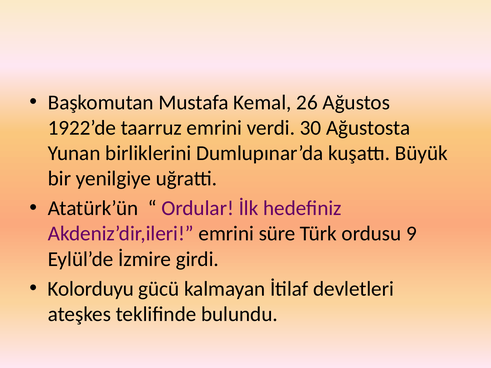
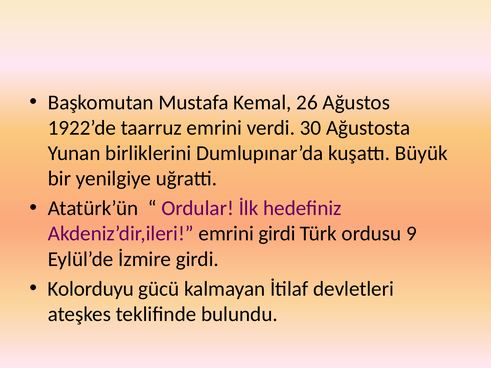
emrini süre: süre -> girdi (277, 234)
